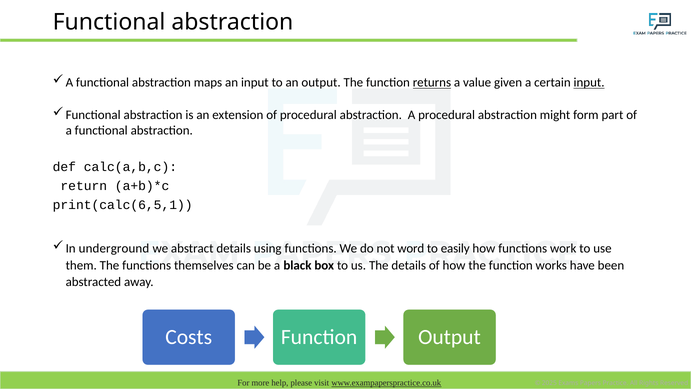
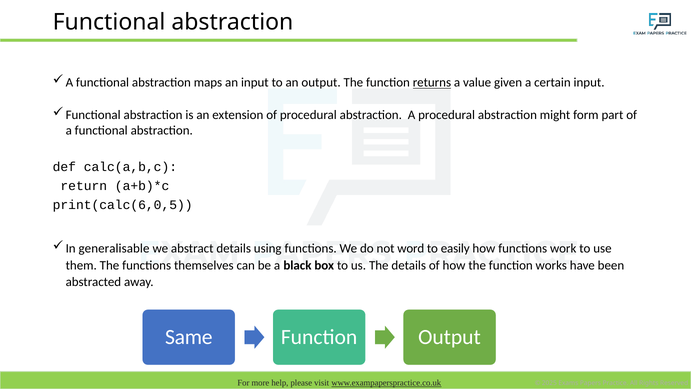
input underline: present -> none (589, 83)
print(calc(6,5,1: print(calc(6,5,1 -> print(calc(6,0,5 (123, 205)
underground: underground -> generalisable (114, 248)
Costs: Costs -> Same (189, 337)
